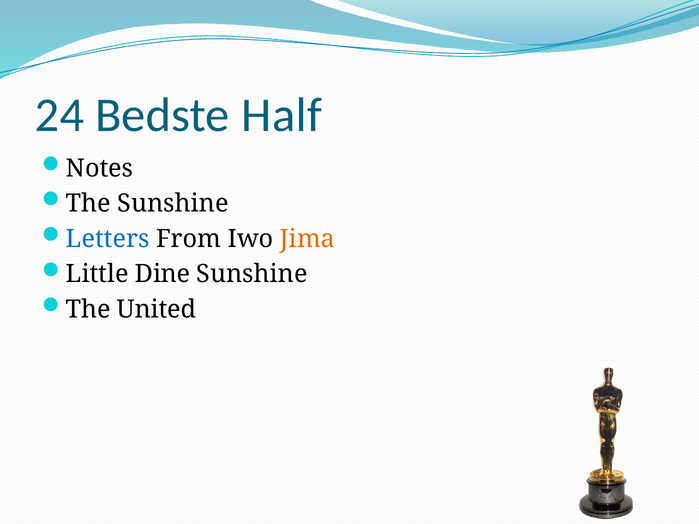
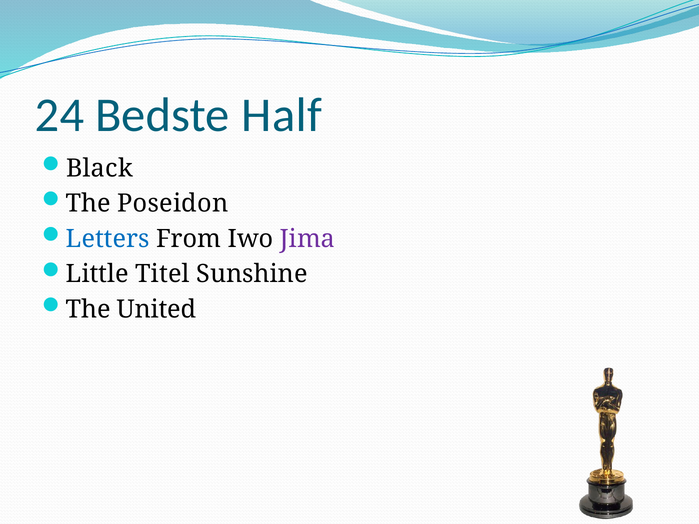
Notes: Notes -> Black (99, 168)
The Sunshine: Sunshine -> Poseidon (173, 204)
Jima colour: orange -> purple (308, 239)
Dine: Dine -> Titel (162, 274)
